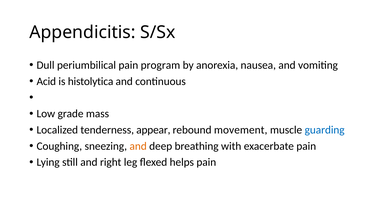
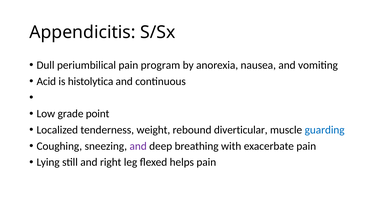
mass: mass -> point (98, 114)
appear: appear -> weight (153, 130)
movement: movement -> diverticular (241, 130)
and colour: orange -> purple (138, 146)
